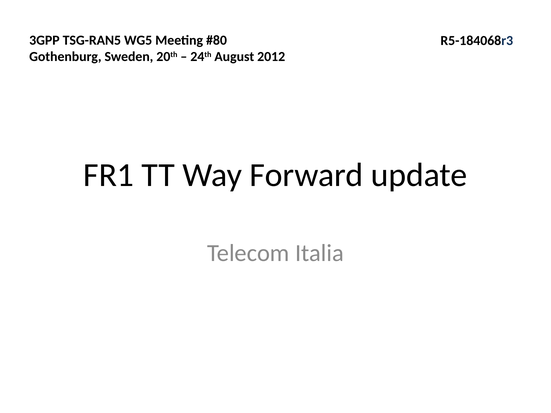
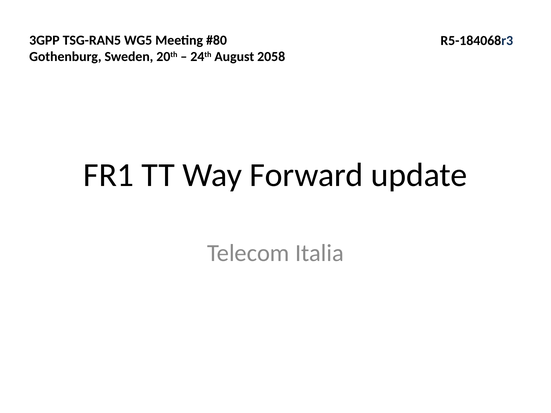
2012: 2012 -> 2058 (271, 57)
